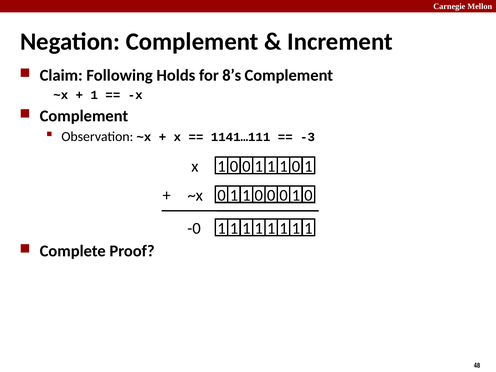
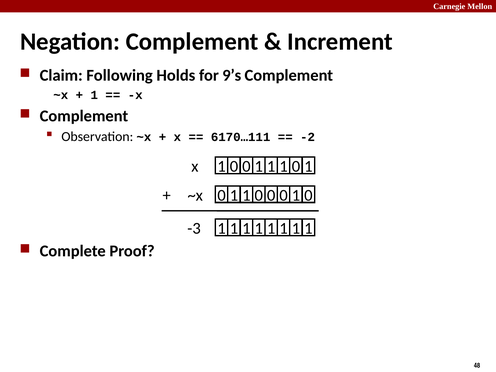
8’s: 8’s -> 9’s (232, 75)
1141…111: 1141…111 -> 6170…111 (241, 137)
-3: -3 -> -2 (308, 137)
-0: -0 -> -3 (194, 228)
